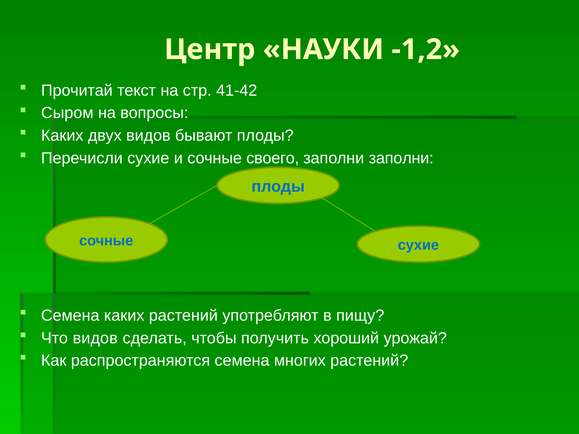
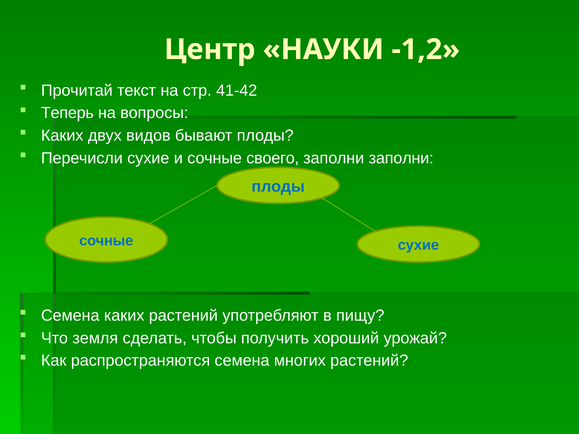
Сыром: Сыром -> Теперь (67, 113)
Что видов: видов -> земля (95, 338)
